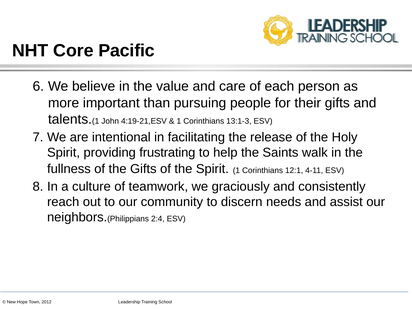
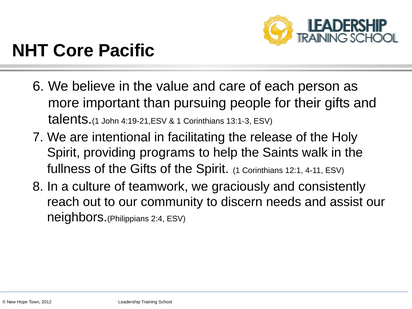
frustrating: frustrating -> programs (167, 153)
